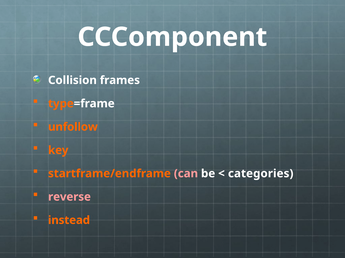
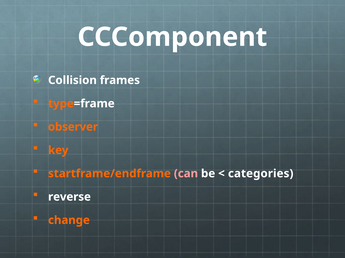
unfollow: unfollow -> observer (73, 127)
reverse colour: pink -> white (69, 197)
instead: instead -> change (69, 221)
